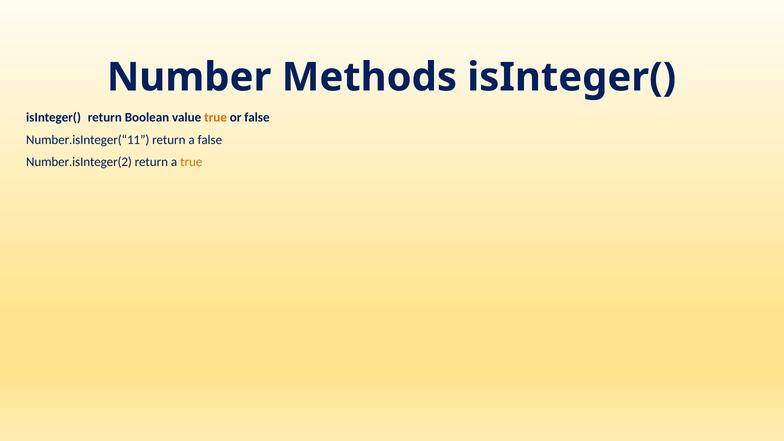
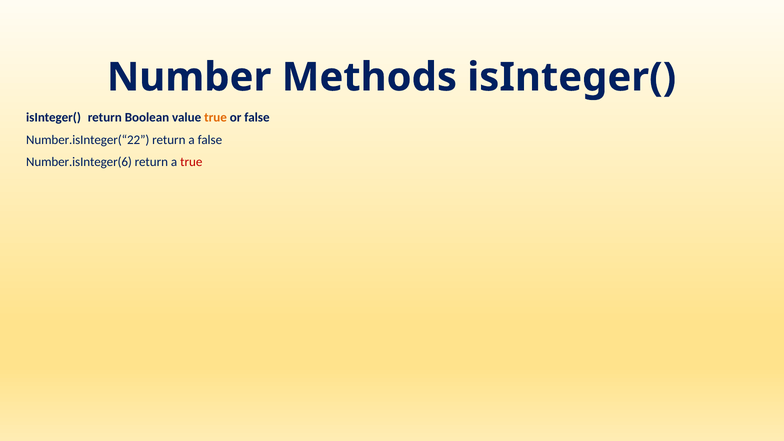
Number.isInteger(“11: Number.isInteger(“11 -> Number.isInteger(“22 (88, 140)
Number.isInteger(2: Number.isInteger(2 -> Number.isInteger(6 (79, 162)
true colour: orange -> red (191, 162)
